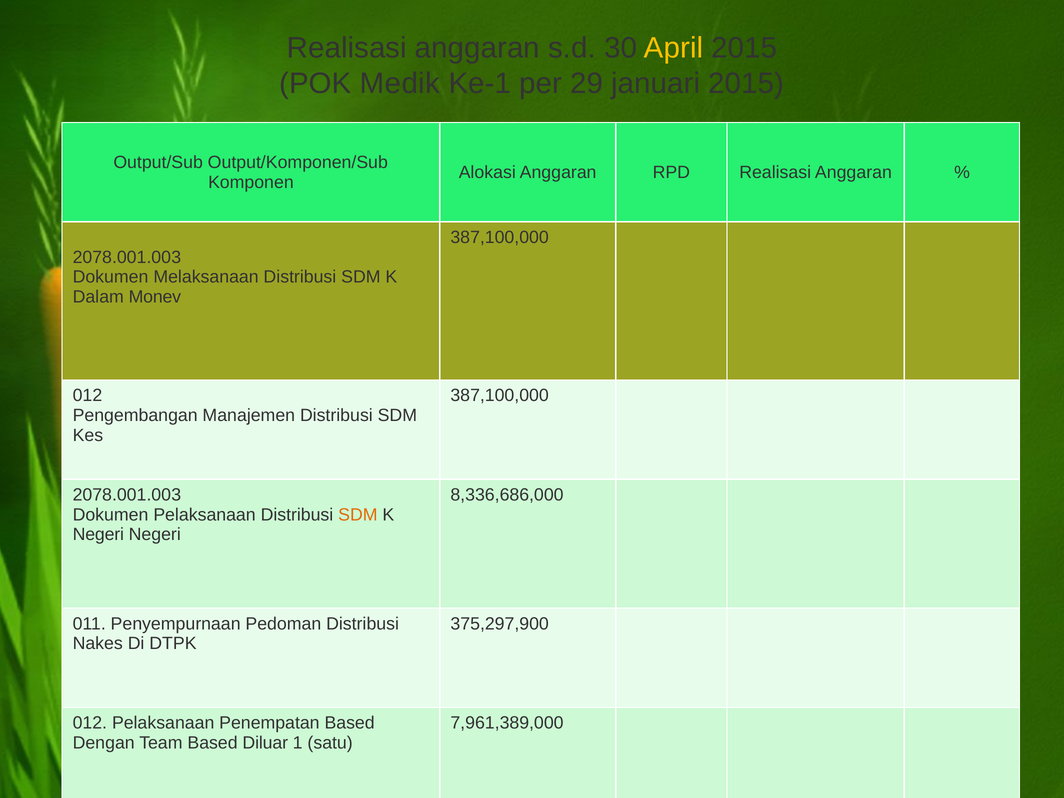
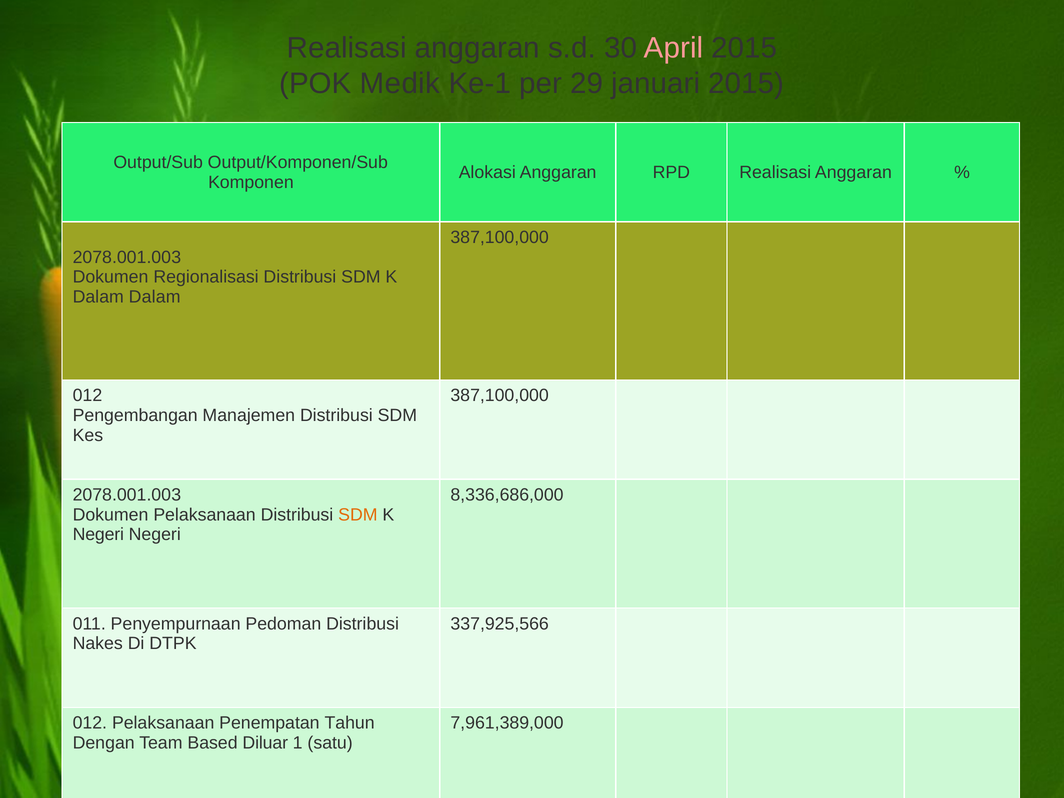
April colour: yellow -> pink (674, 48)
Melaksanaan: Melaksanaan -> Regionalisasi (206, 277)
Dalam Monev: Monev -> Dalam (155, 297)
375,297,900: 375,297,900 -> 337,925,566 (500, 624)
Penempatan Based: Based -> Tahun (350, 723)
